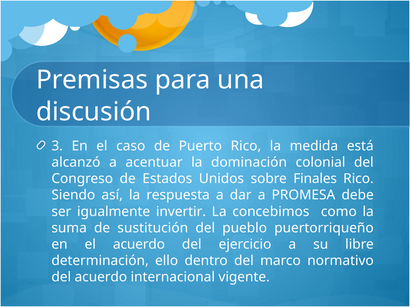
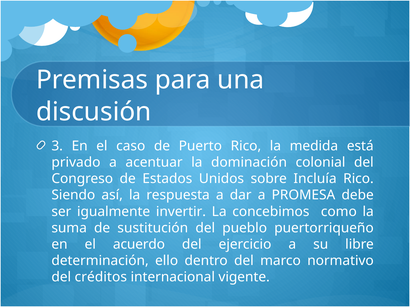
alcanzó: alcanzó -> privado (76, 163)
Finales: Finales -> Incluía (315, 179)
del acuerdo: acuerdo -> créditos (101, 277)
